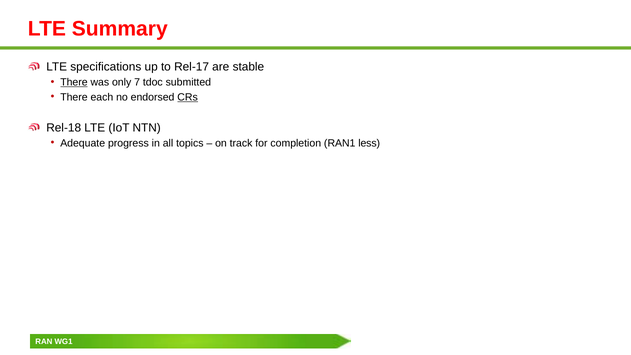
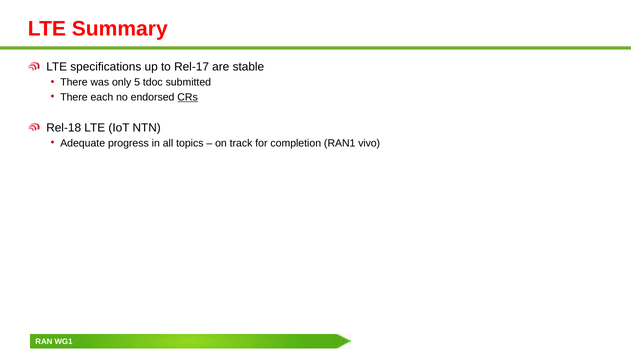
There underline: present -> none (74, 82)
7: 7 -> 5 (137, 82)
less: less -> vivo (369, 143)
